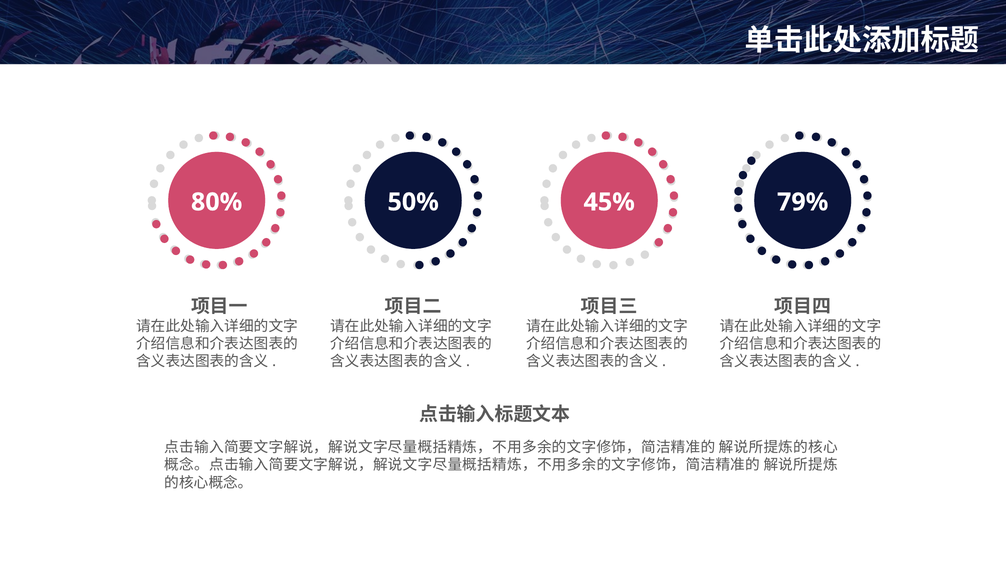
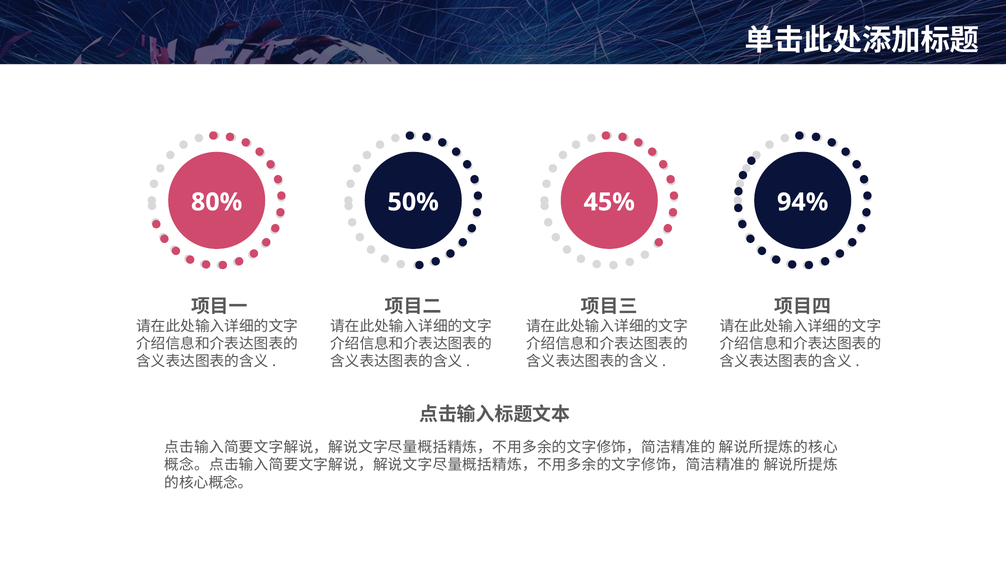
79%: 79% -> 94% (803, 202)
